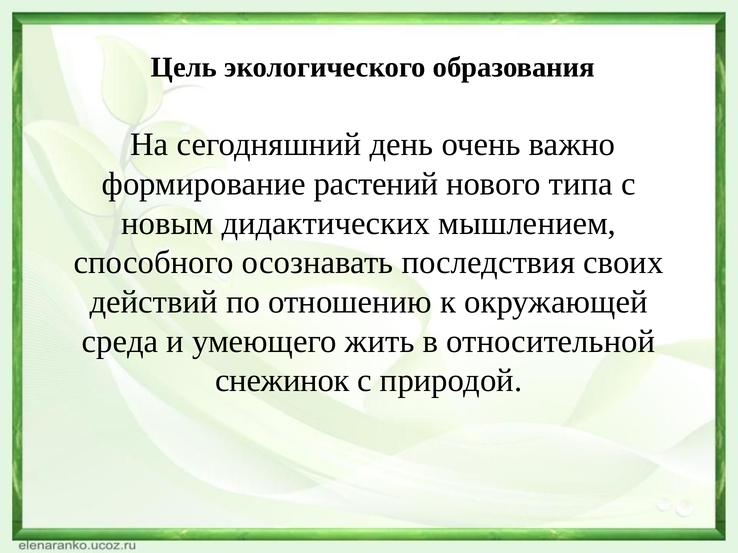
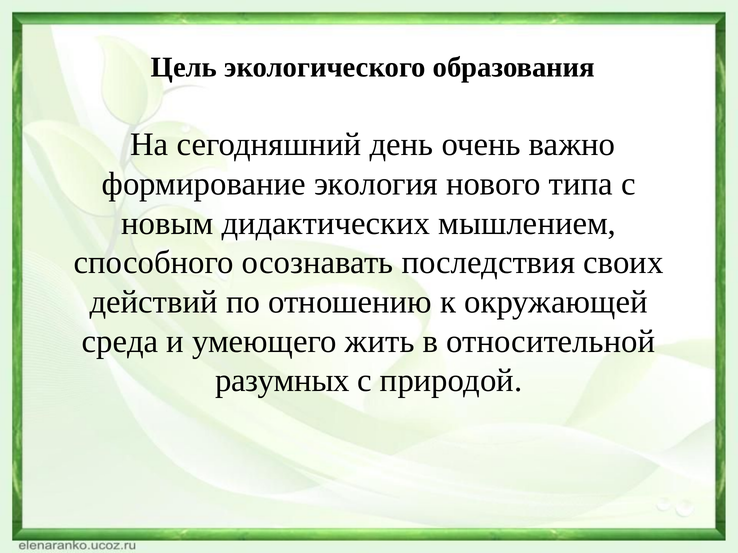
растений: растений -> экология (376, 184)
снежинок: снежинок -> разумных (282, 381)
